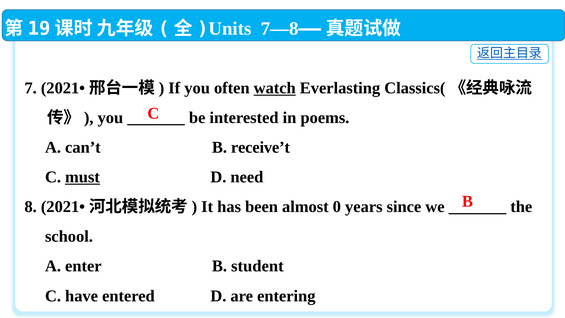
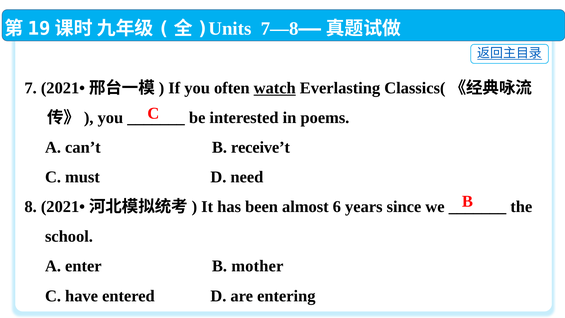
must underline: present -> none (82, 177)
0: 0 -> 6 (337, 207)
student: student -> mother (257, 266)
